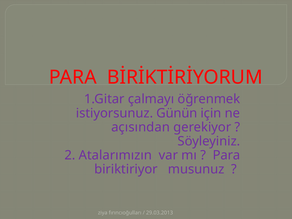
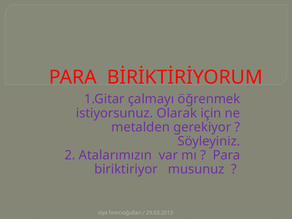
Günün: Günün -> Olarak (177, 113)
açısından: açısından -> metalden (141, 127)
